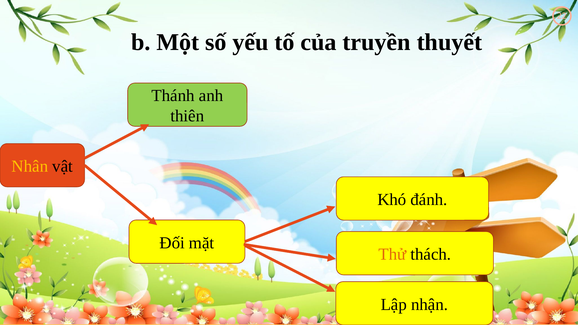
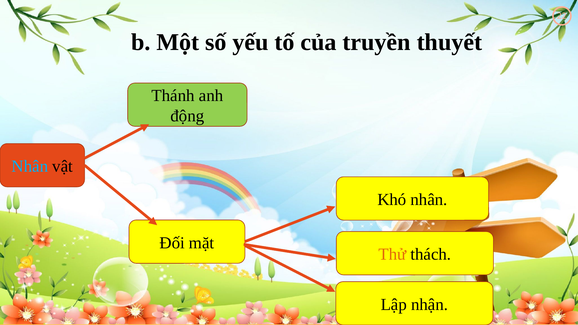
thiên: thiên -> động (187, 116)
Nhân colour: yellow -> light blue (30, 166)
Khó đánh: đánh -> nhân (429, 200)
